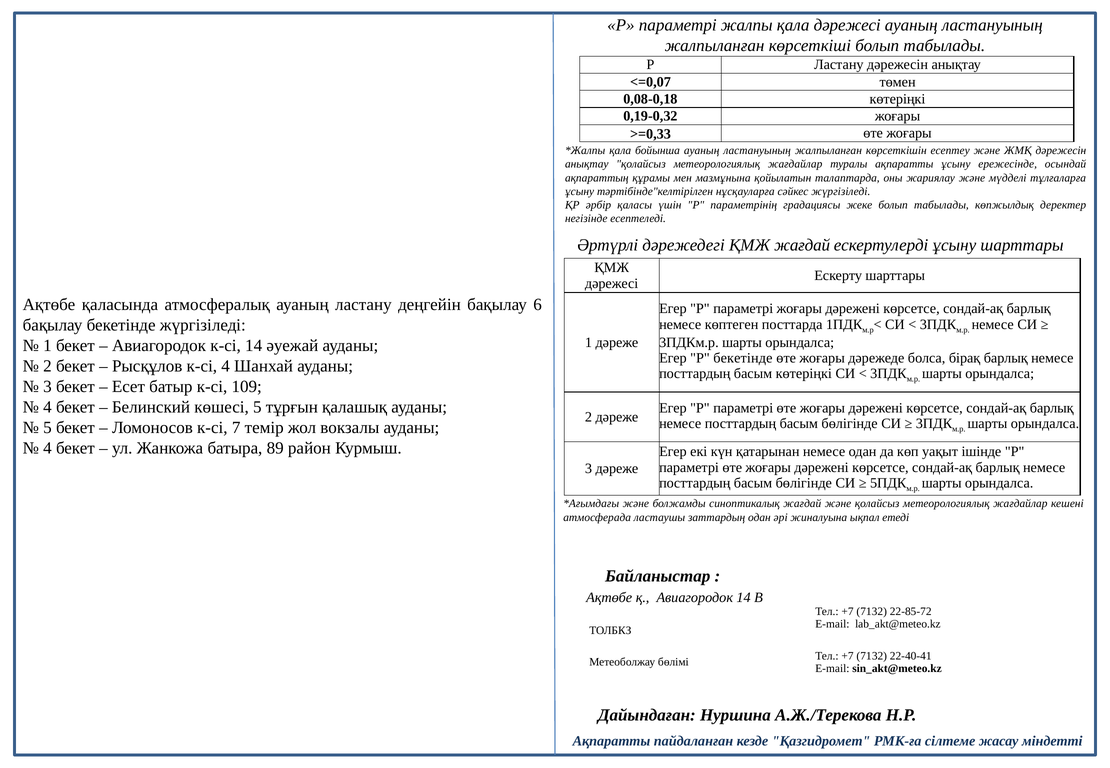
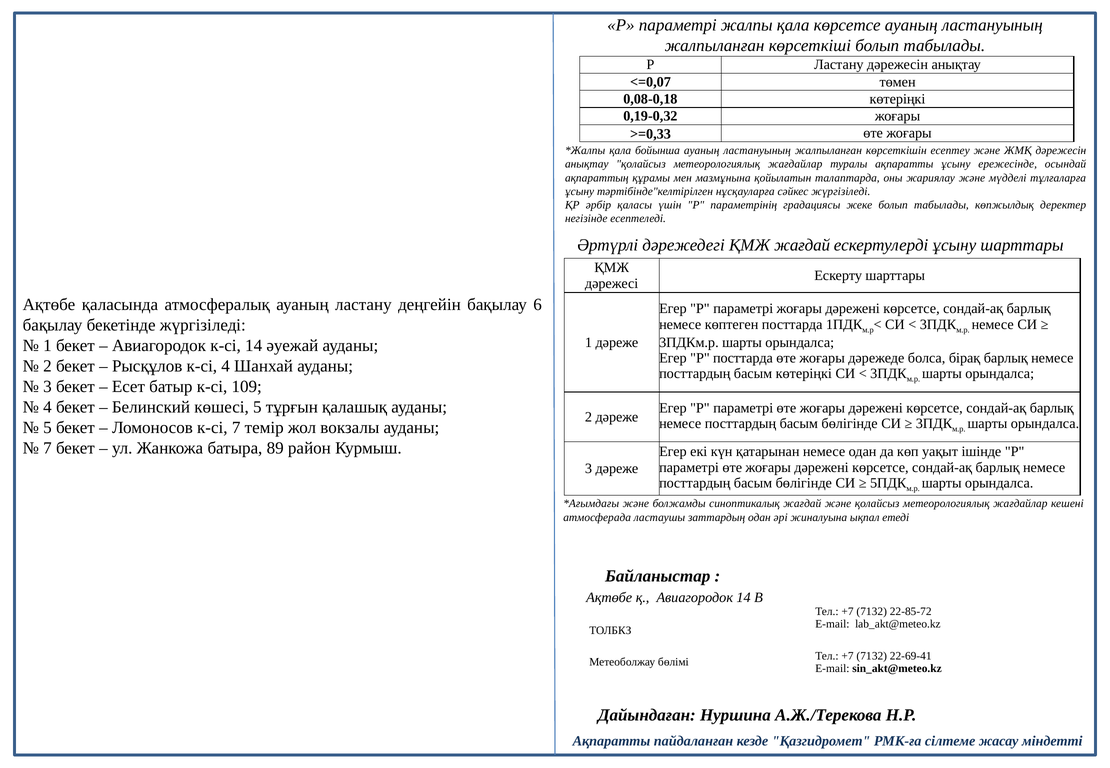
қала дәрежесі: дәрежесі -> көрсетсе (847, 25)
P бекетінде: бекетінде -> посттарда (743, 358)
4: 4 -> 7 (47, 448)
22-40-41: 22-40-41 -> 22-69-41 (911, 656)
